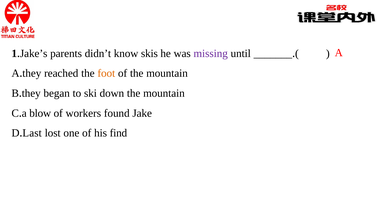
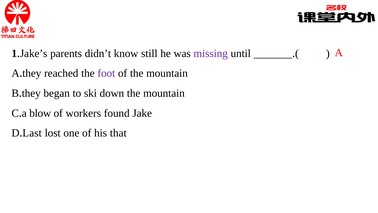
skis: skis -> still (149, 53)
foot colour: orange -> purple (106, 73)
find: find -> that (118, 133)
